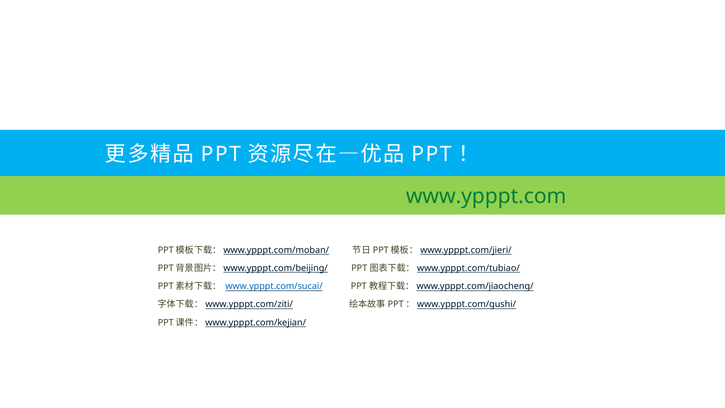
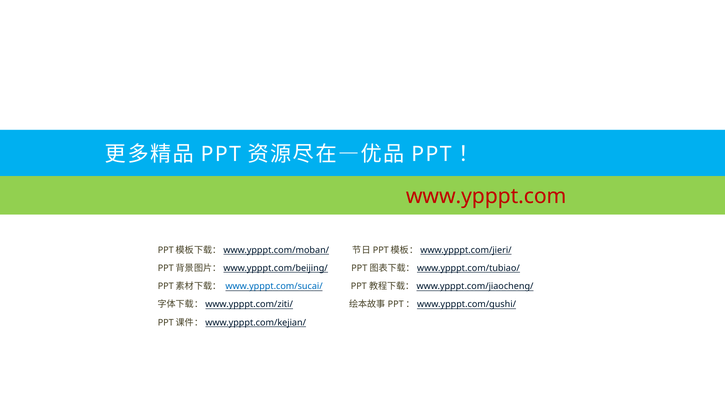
www.ypppt.com colour: green -> red (486, 196)
